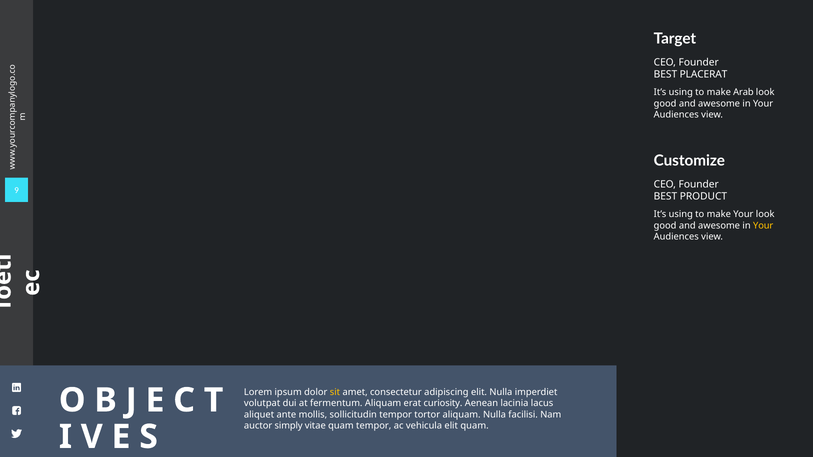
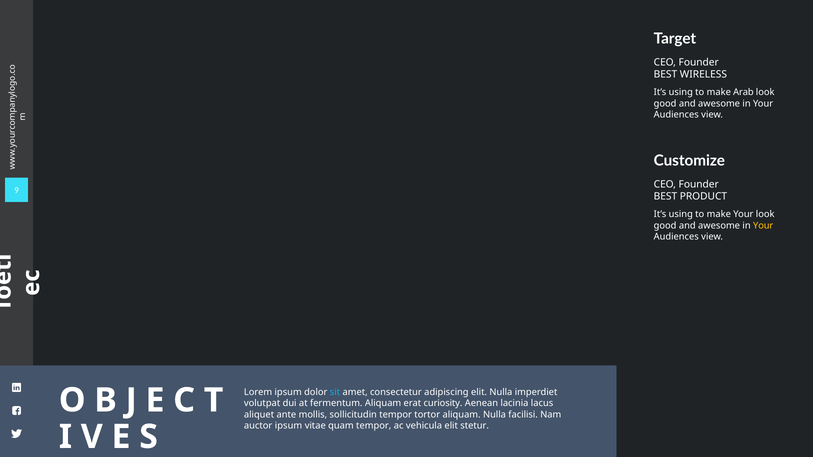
PLACERAT: PLACERAT -> WIRELESS (703, 74)
sit colour: yellow -> light blue (335, 392)
auctor simply: simply -> ipsum (288, 426)
elit quam: quam -> stetur (475, 426)
